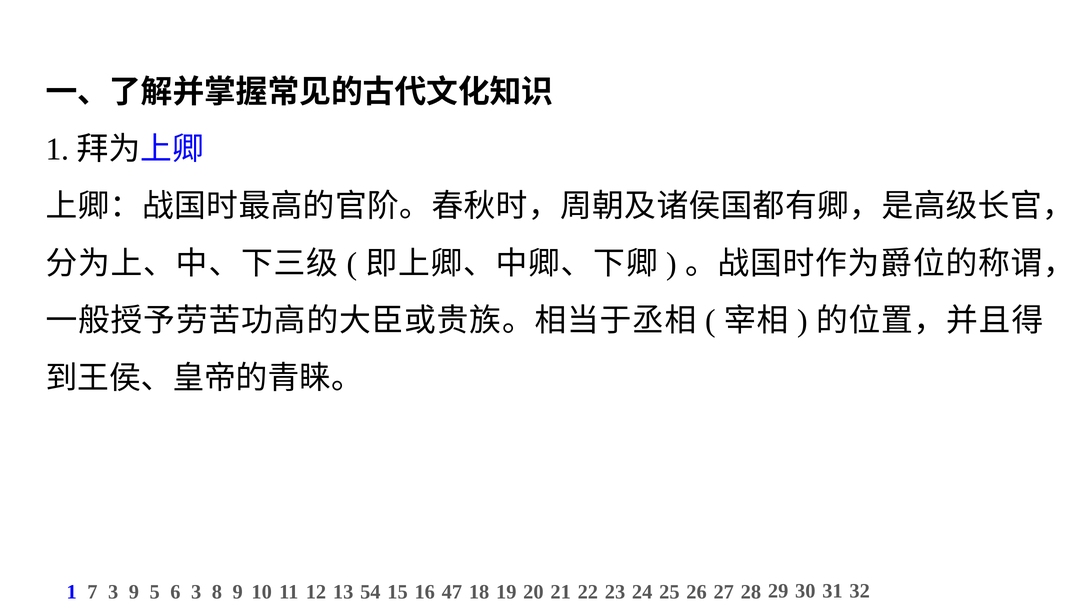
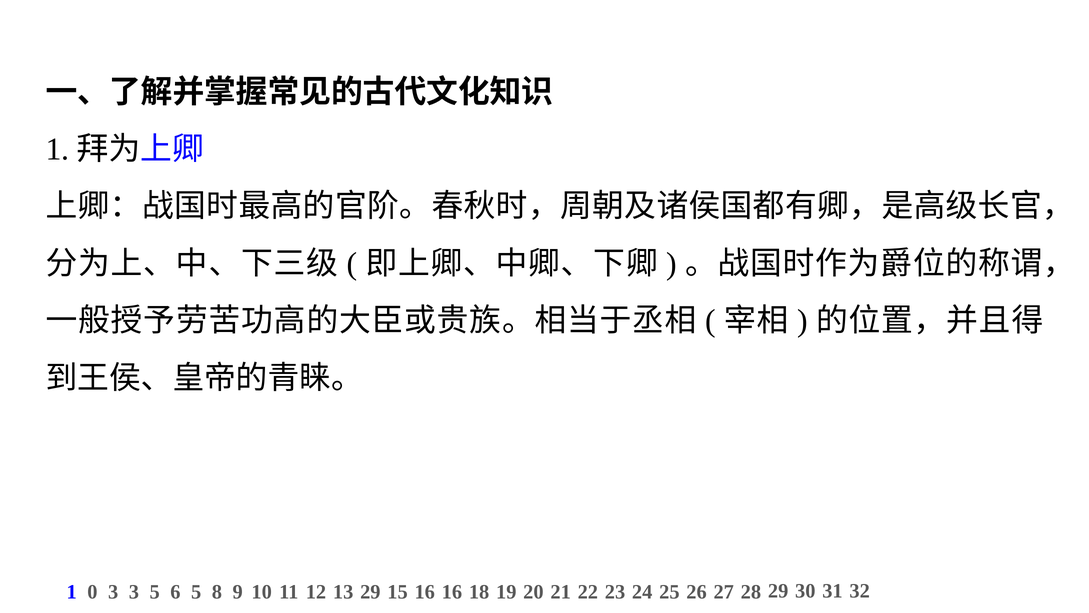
7: 7 -> 0 (92, 592)
3 9: 9 -> 3 (134, 592)
6 3: 3 -> 5 (196, 592)
13 54: 54 -> 29 (370, 592)
16 47: 47 -> 16 (452, 592)
